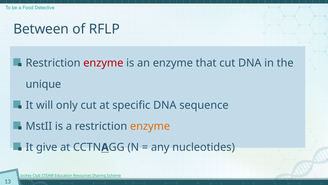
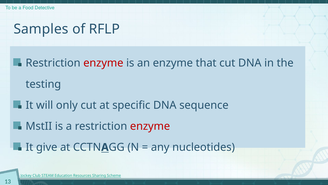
Between: Between -> Samples (41, 29)
unique: unique -> testing (43, 84)
enzyme colour: orange -> red (150, 126)
